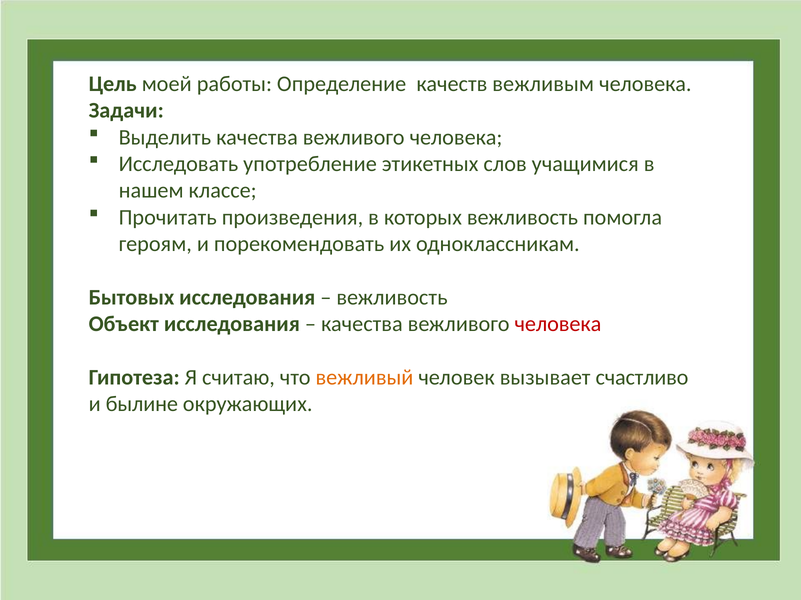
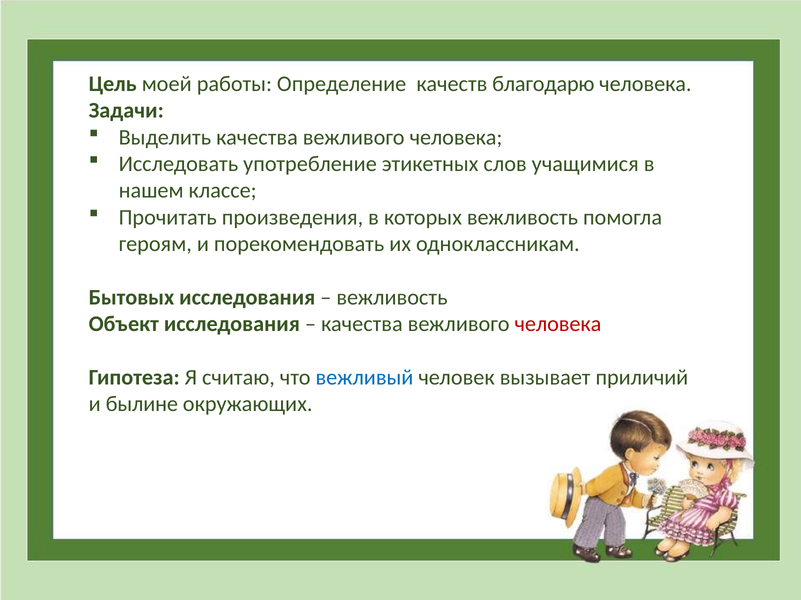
вежливым: вежливым -> благодарю (543, 84)
вежливый colour: orange -> blue (364, 378)
счастливо: счастливо -> приличий (642, 378)
